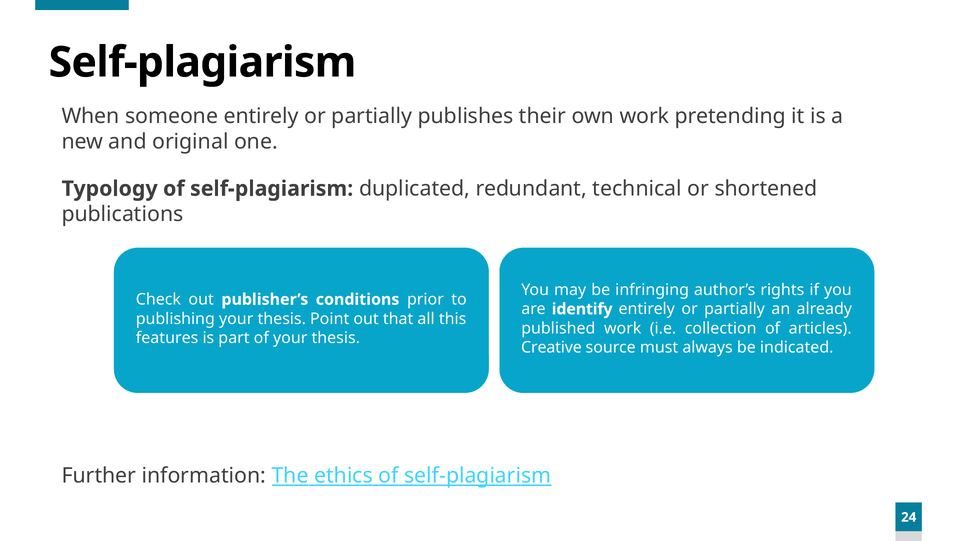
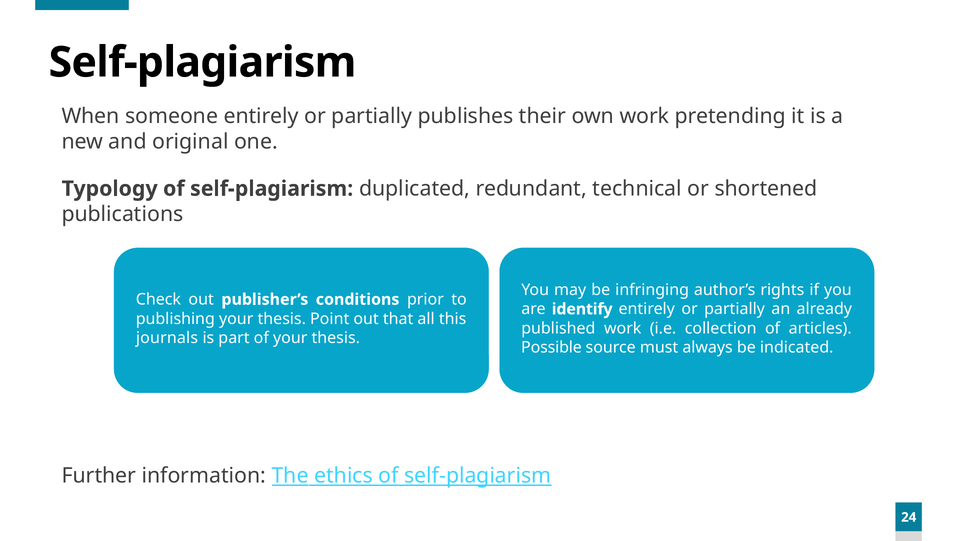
features: features -> journals (167, 338)
Creative: Creative -> Possible (551, 347)
